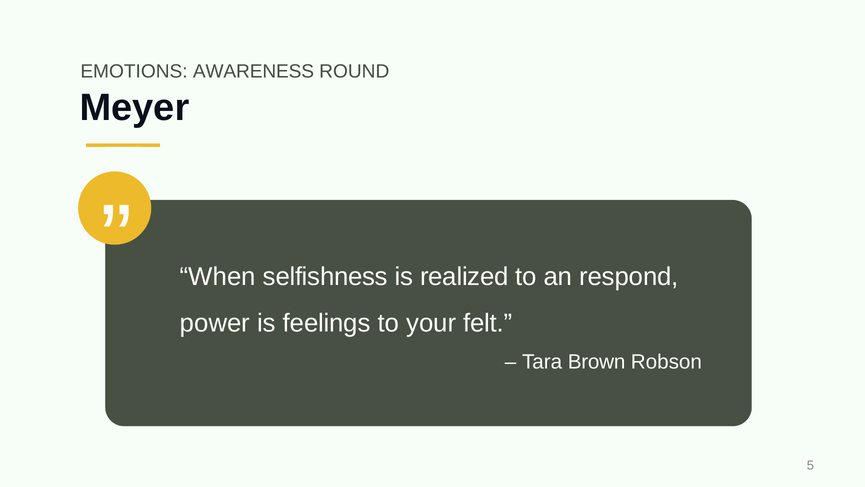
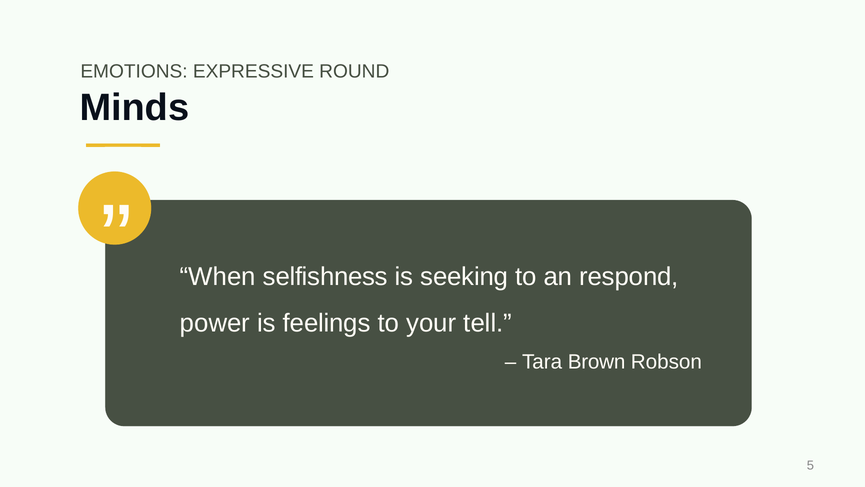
AWARENESS: AWARENESS -> EXPRESSIVE (253, 71)
Meyer: Meyer -> Minds (134, 107)
realized: realized -> seeking (464, 276)
felt: felt -> tell (488, 323)
